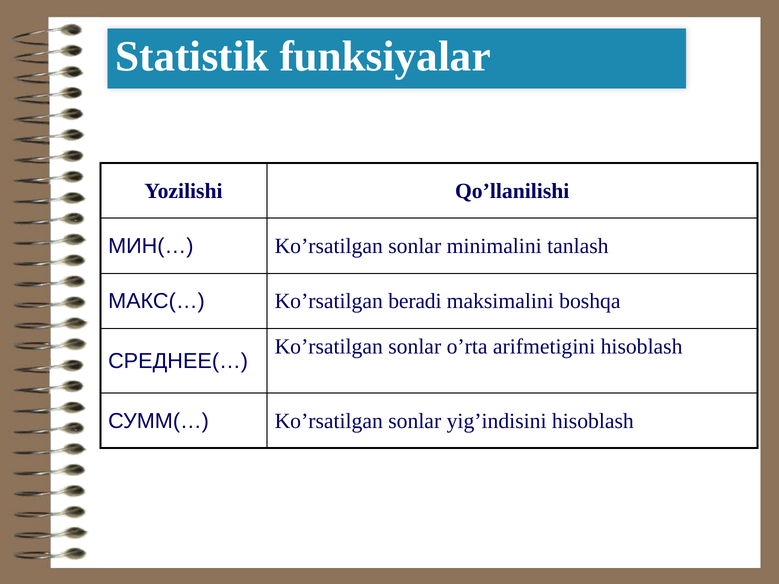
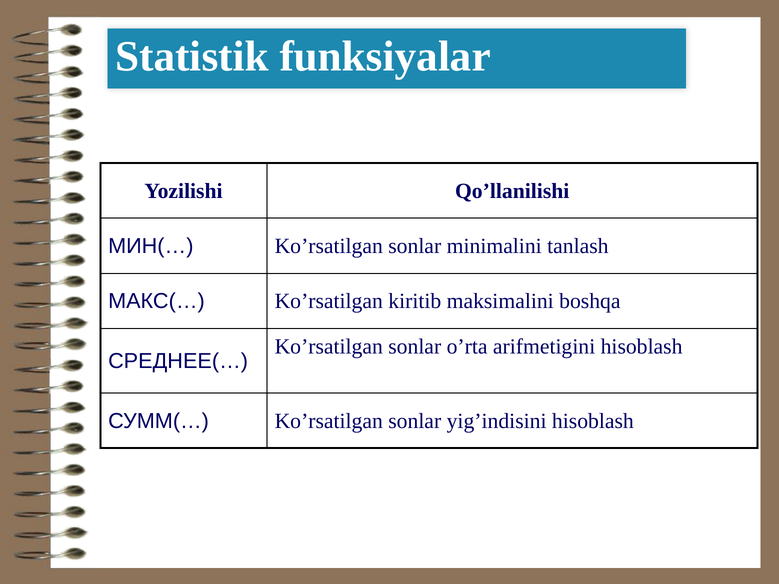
beradi: beradi -> kiritib (415, 301)
